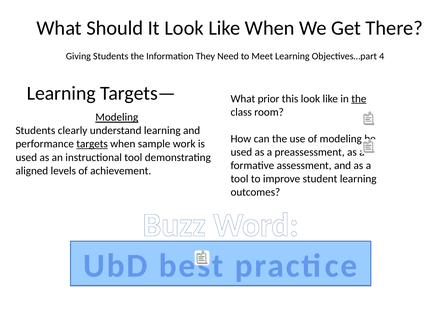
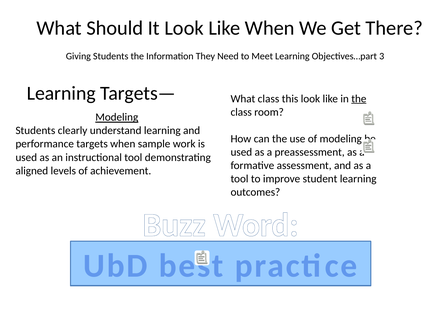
4: 4 -> 3 (382, 56)
What prior: prior -> class (268, 99)
targets underline: present -> none (92, 144)
